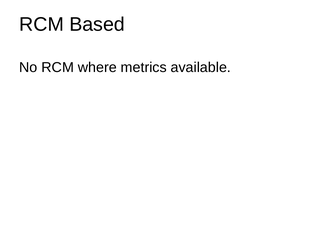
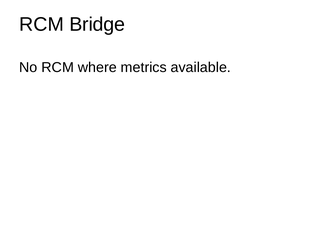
Based: Based -> Bridge (97, 24)
